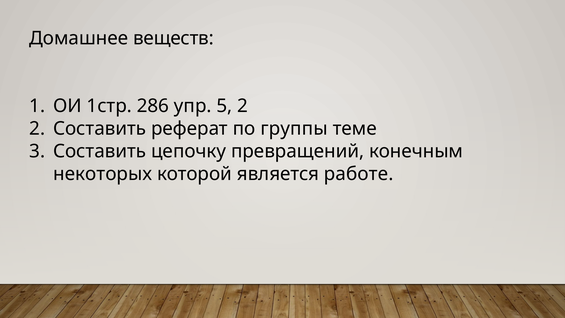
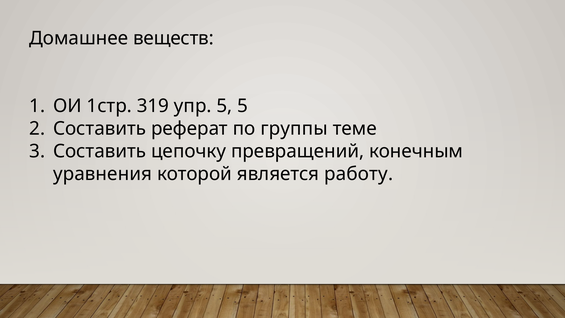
286: 286 -> 319 (153, 106)
5 2: 2 -> 5 (243, 106)
некоторых: некоторых -> уравнения (103, 174)
работе: работе -> работу (359, 174)
